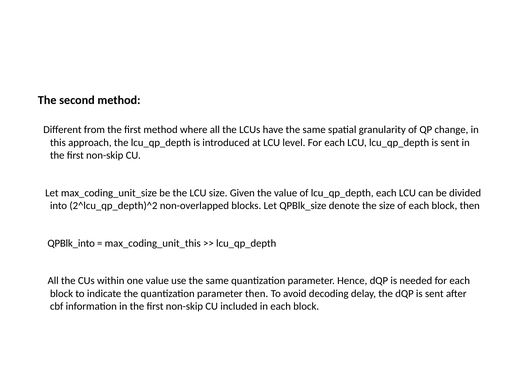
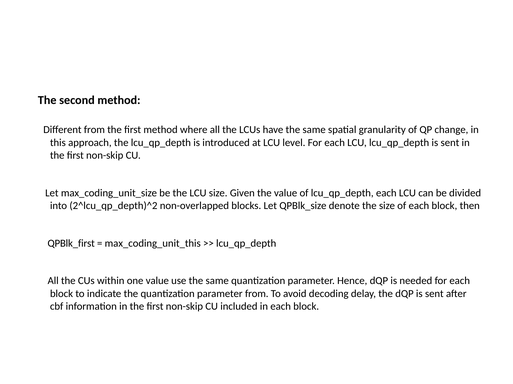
QPBlk_into: QPBlk_into -> QPBlk_first (71, 244)
parameter then: then -> from (257, 294)
